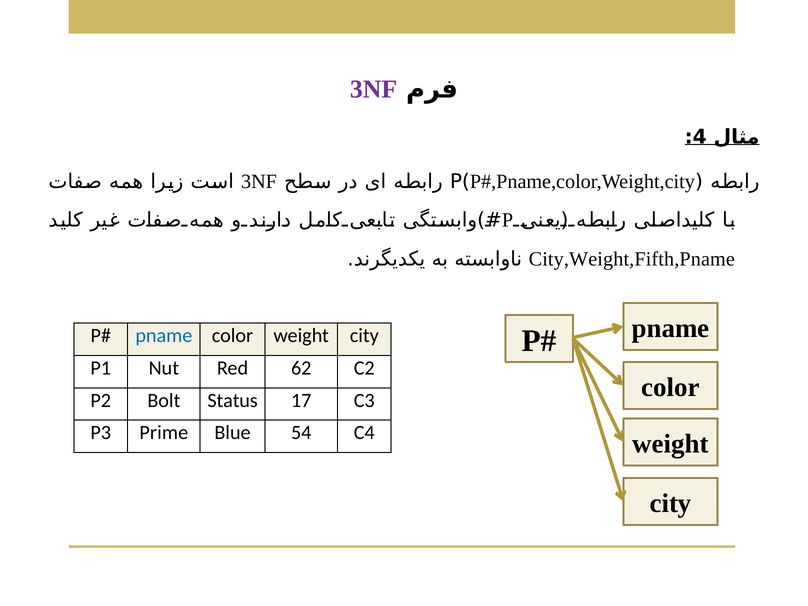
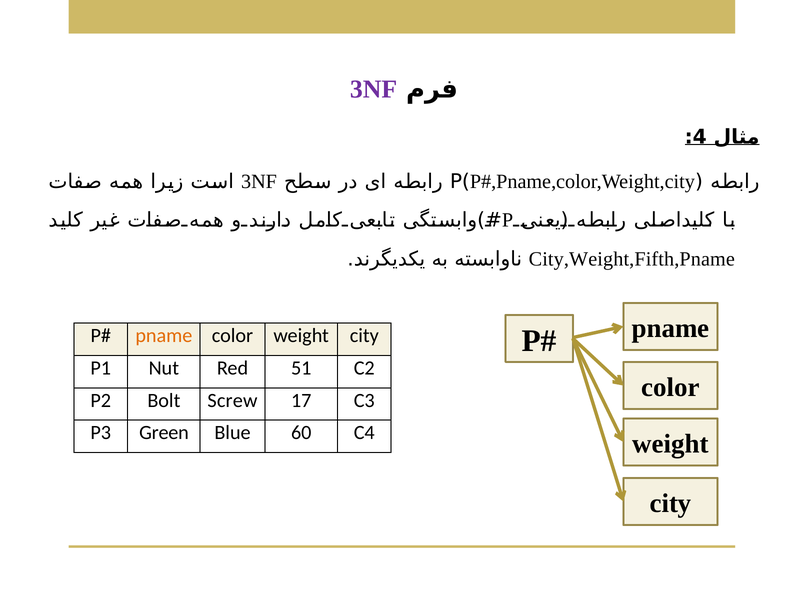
pname colour: blue -> orange (164, 336)
62: 62 -> 51 (301, 368)
Status: Status -> Screw (232, 400)
Prime: Prime -> Green (164, 433)
54: 54 -> 60 (301, 433)
